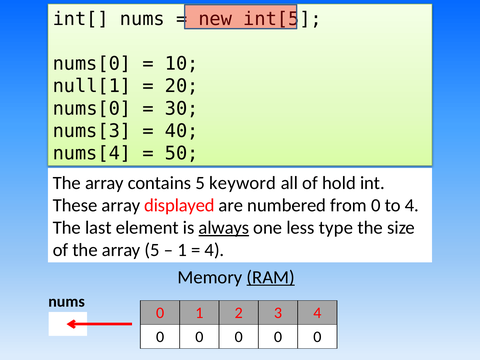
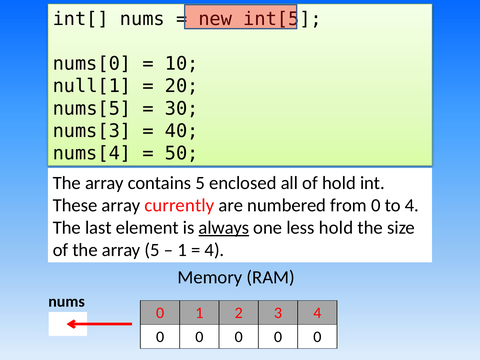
nums[0: nums[0 -> nums[5 (92, 109)
keyword: keyword -> enclosed (243, 183)
displayed: displayed -> currently (179, 205)
less type: type -> hold (336, 228)
RAM underline: present -> none (271, 277)
